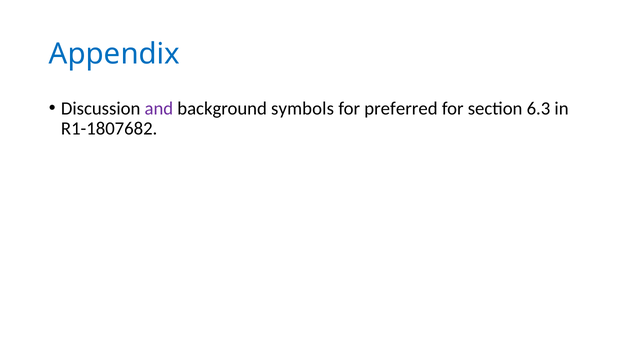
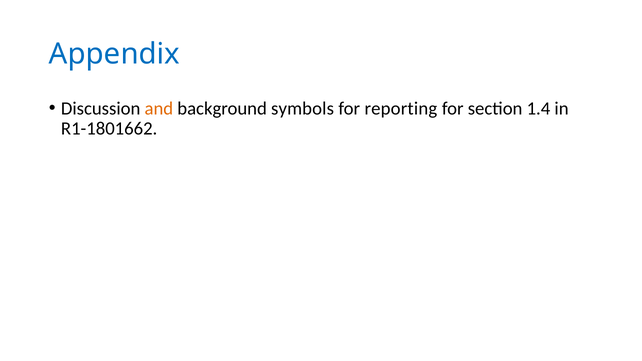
and colour: purple -> orange (159, 109)
preferred: preferred -> reporting (401, 109)
6.3: 6.3 -> 1.4 (538, 109)
R1-1807682: R1-1807682 -> R1-1801662 (109, 129)
